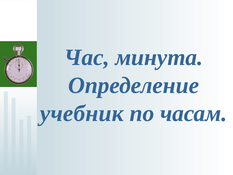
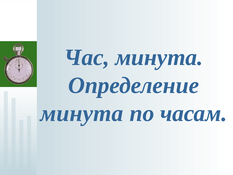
учебник: учебник -> минута (82, 113)
